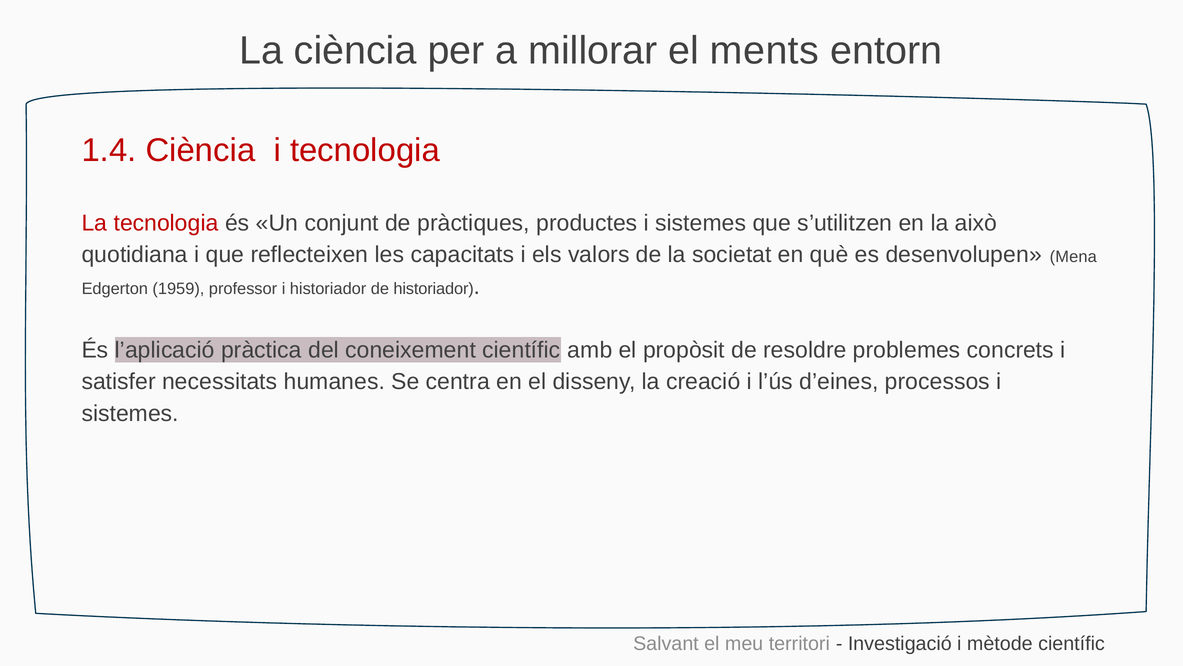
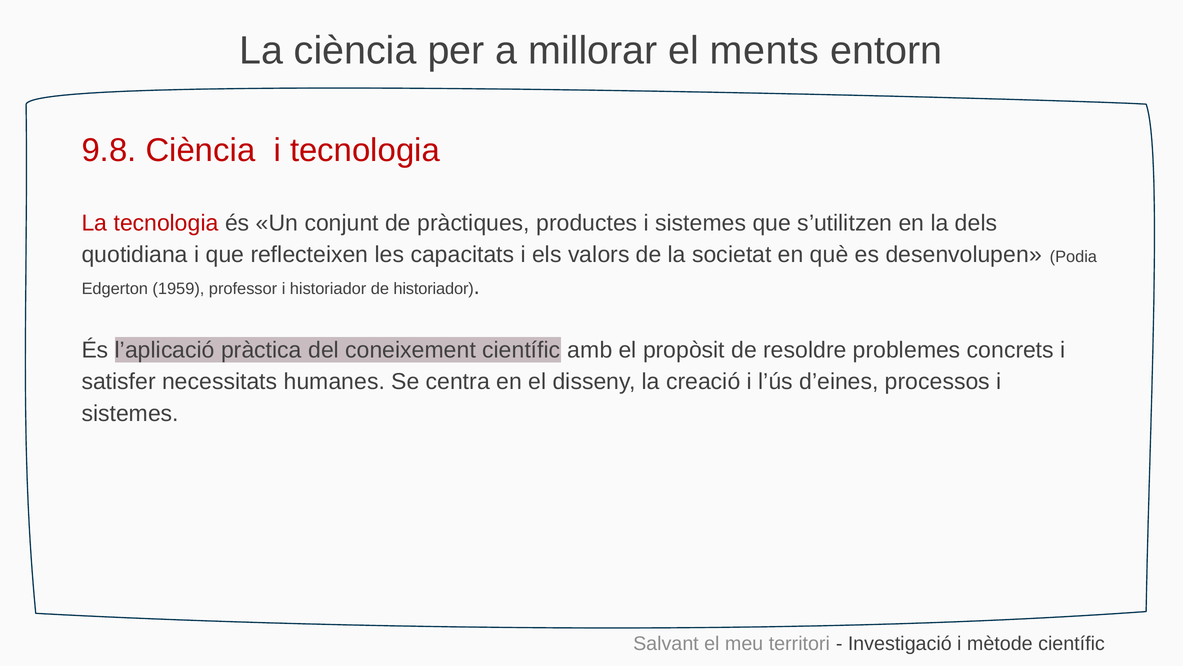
1.4: 1.4 -> 9.8 (109, 150)
això: això -> dels (976, 223)
Mena: Mena -> Podia (1073, 257)
